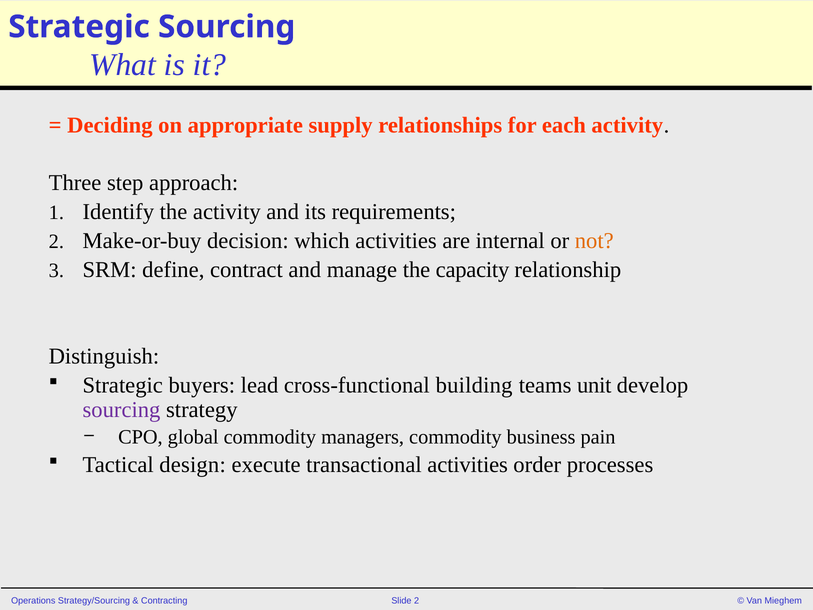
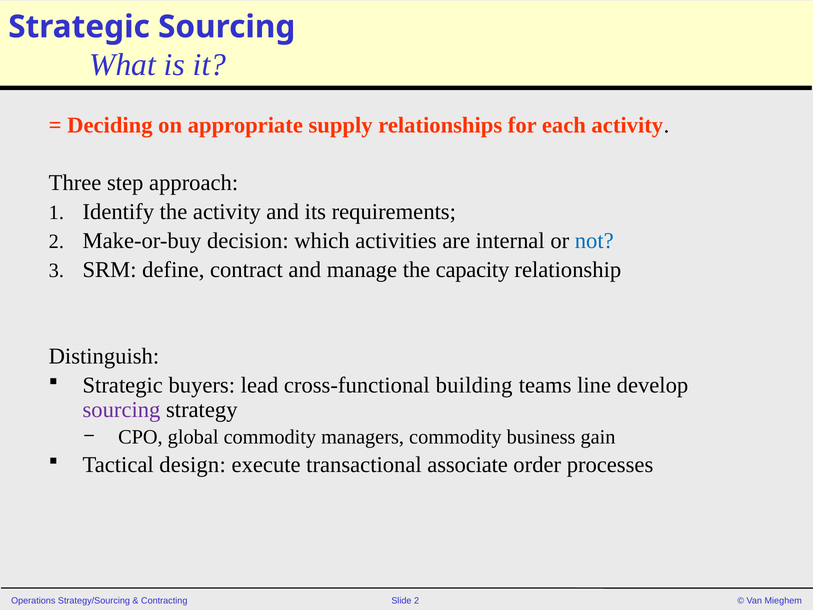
not colour: orange -> blue (594, 241)
unit: unit -> line (594, 385)
pain: pain -> gain (598, 437)
transactional activities: activities -> associate (468, 464)
